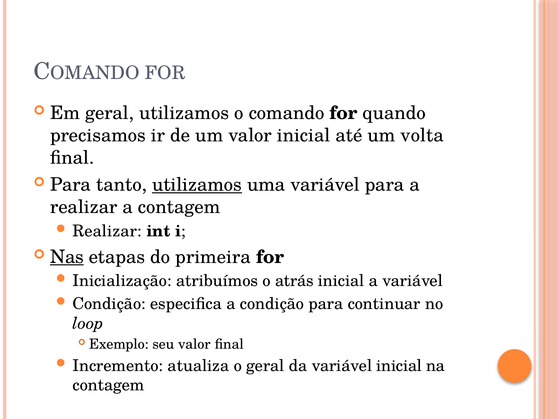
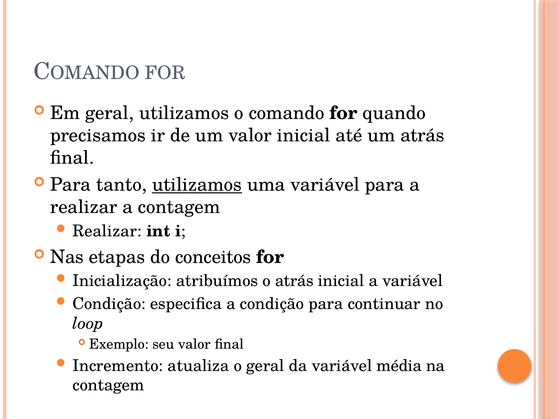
um volta: volta -> atrás (422, 135)
Nas underline: present -> none (67, 257)
primeira: primeira -> conceitos (213, 257)
variável inicial: inicial -> média (399, 365)
